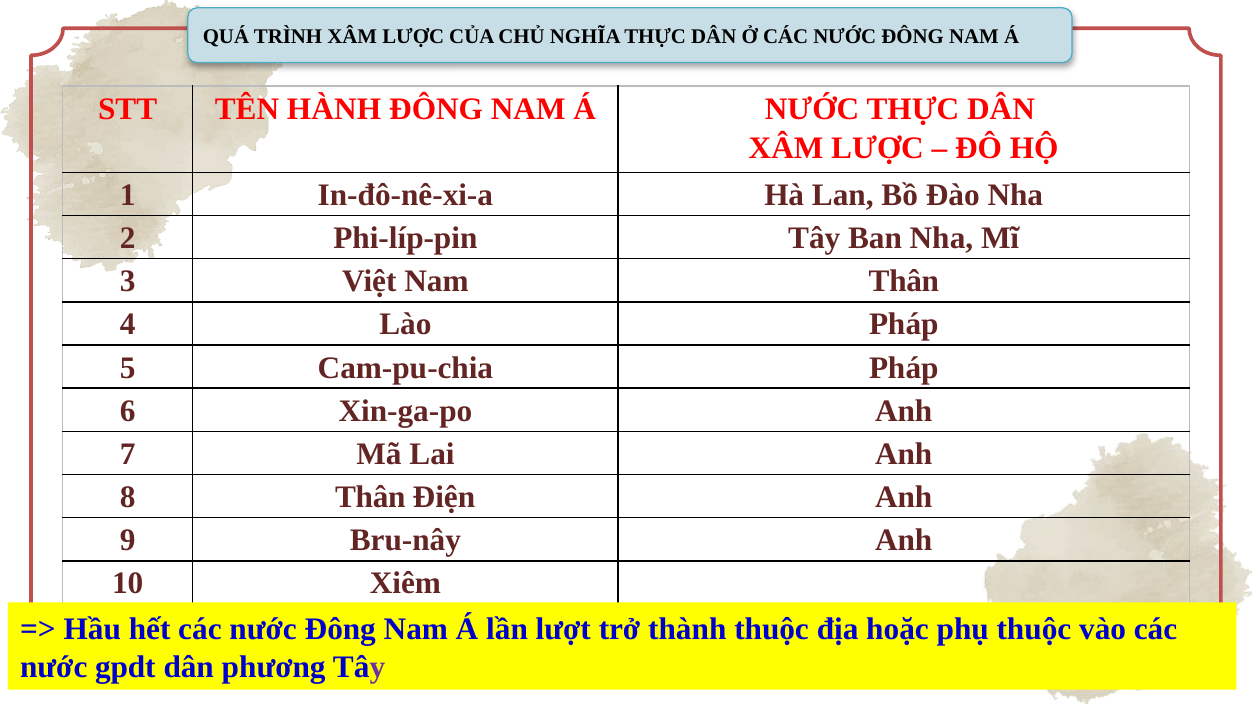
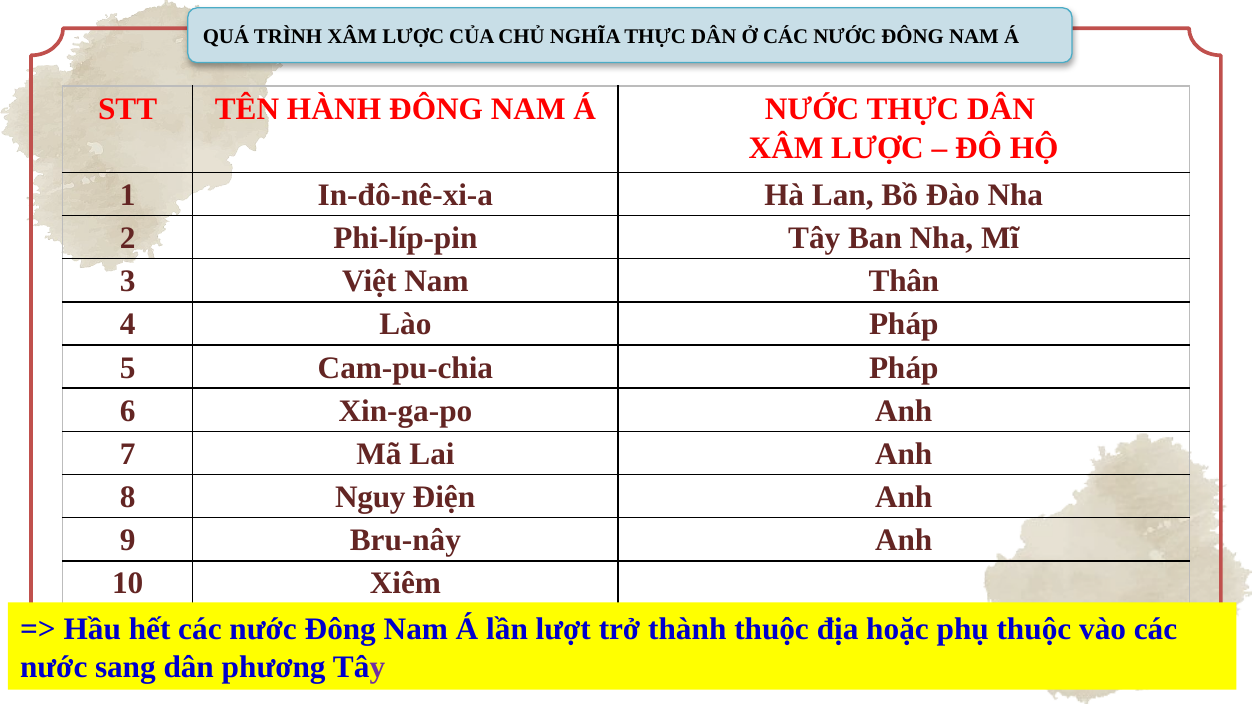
8 Thân: Thân -> Nguy (370, 497)
gpdt: gpdt -> sang (125, 667)
